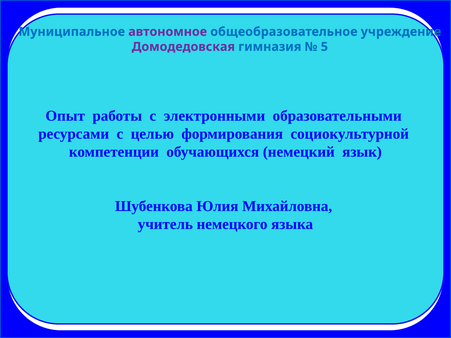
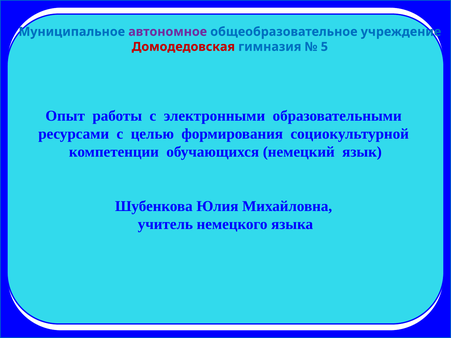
Домодедовская colour: purple -> red (183, 47)
